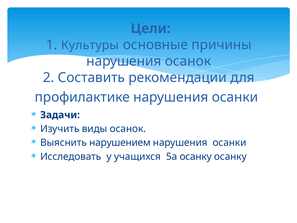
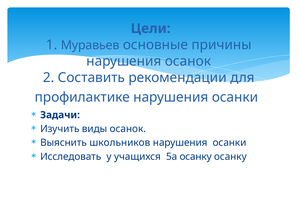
Культуры: Культуры -> Муравьев (90, 45)
нарушением: нарушением -> школьников (120, 143)
